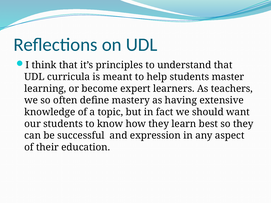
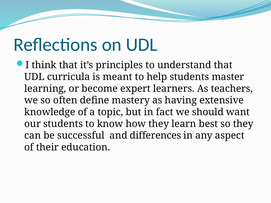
expression: expression -> differences (155, 136)
